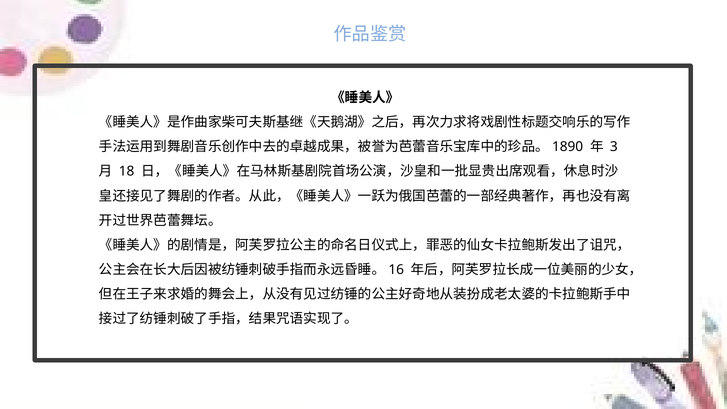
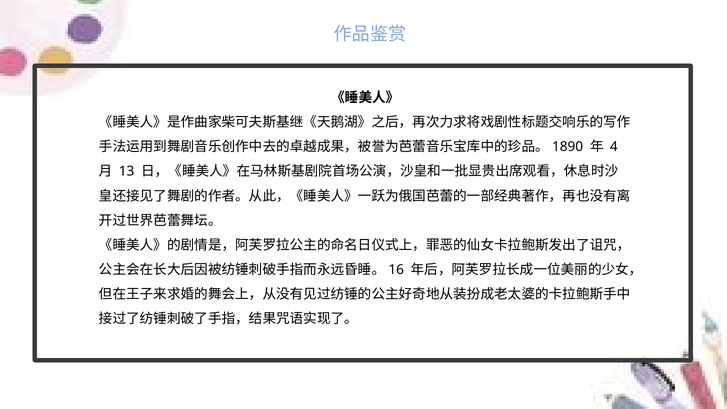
3: 3 -> 4 (614, 147)
18: 18 -> 13 (127, 171)
